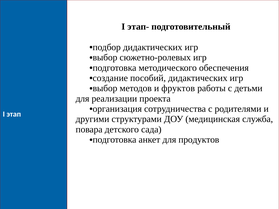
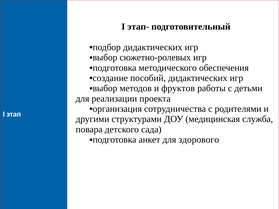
продуктов: продуктов -> здорового (199, 140)
